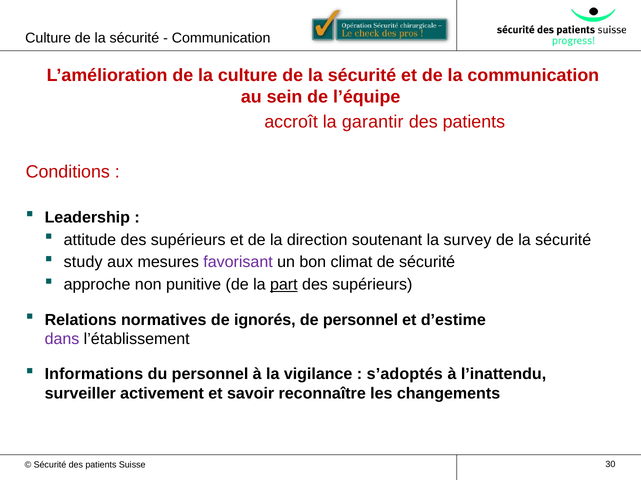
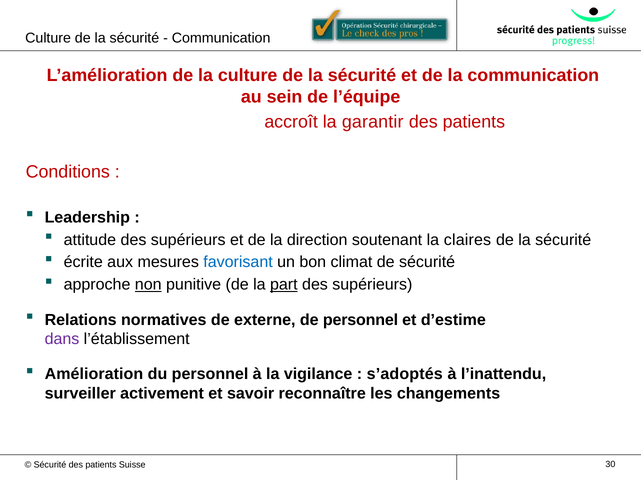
survey: survey -> claires (467, 240)
study: study -> écrite (83, 263)
favorisant colour: purple -> blue (238, 263)
non underline: none -> present (148, 285)
ignorés: ignorés -> externe (265, 320)
Informations: Informations -> Amélioration (94, 375)
